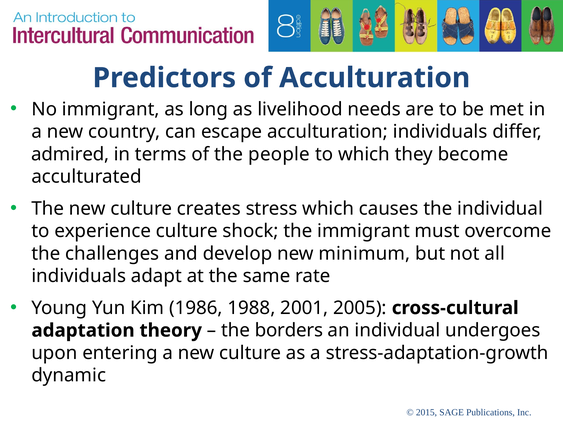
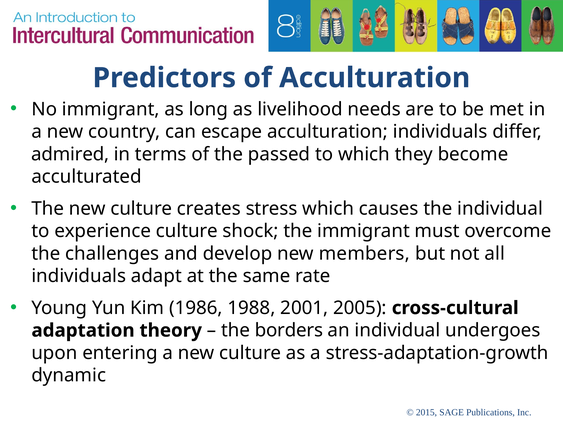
people: people -> passed (279, 154)
minimum: minimum -> members (364, 254)
